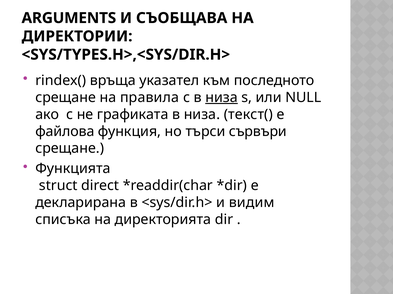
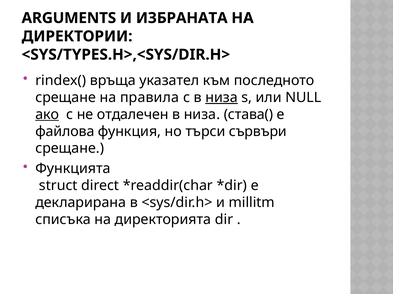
СЪОБЩАВА: СЪОБЩАВА -> ИЗБРАНАТА (182, 18)
ако underline: none -> present (47, 115)
графиката: графиката -> отдалечен (133, 115)
текст(: текст( -> става( (248, 115)
видим: видим -> millitm (252, 203)
